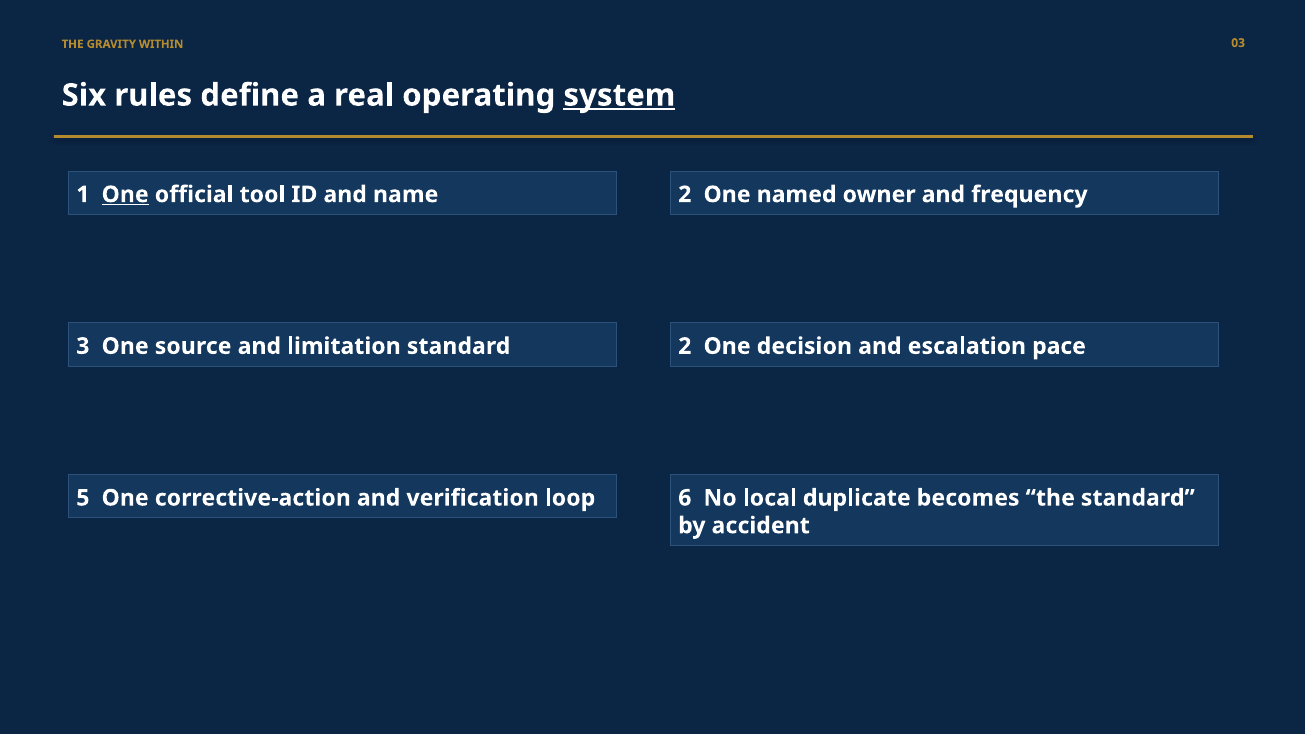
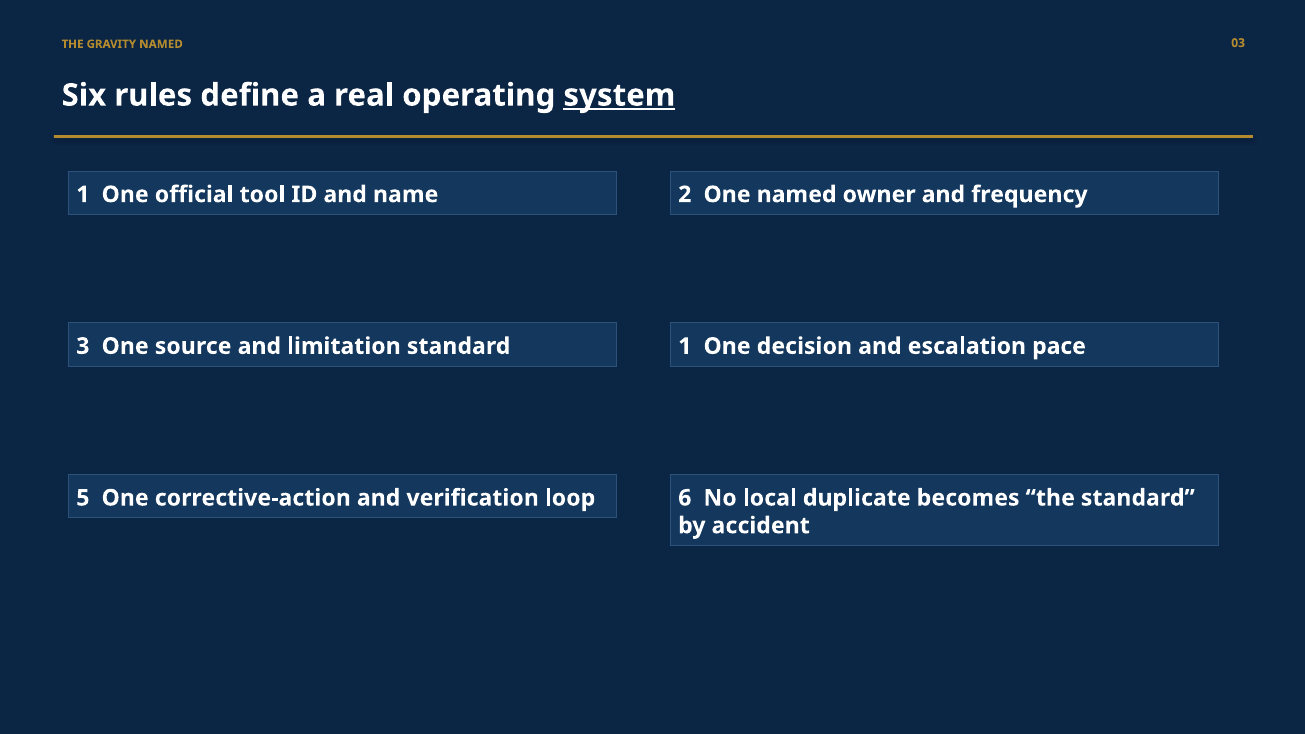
GRAVITY WITHIN: WITHIN -> NAMED (161, 44)
One underline: present -> none (125, 195)
standard 2: 2 -> 1 (685, 346)
